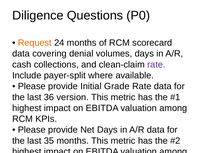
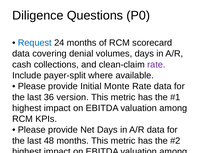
Request colour: orange -> blue (35, 43)
Grade: Grade -> Monte (117, 86)
35: 35 -> 48 (49, 141)
